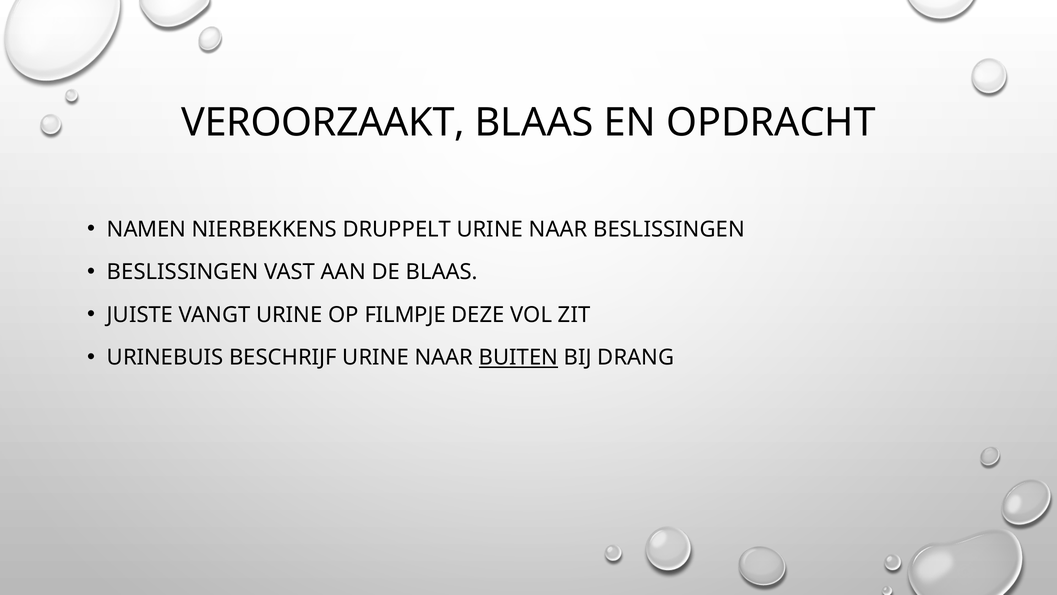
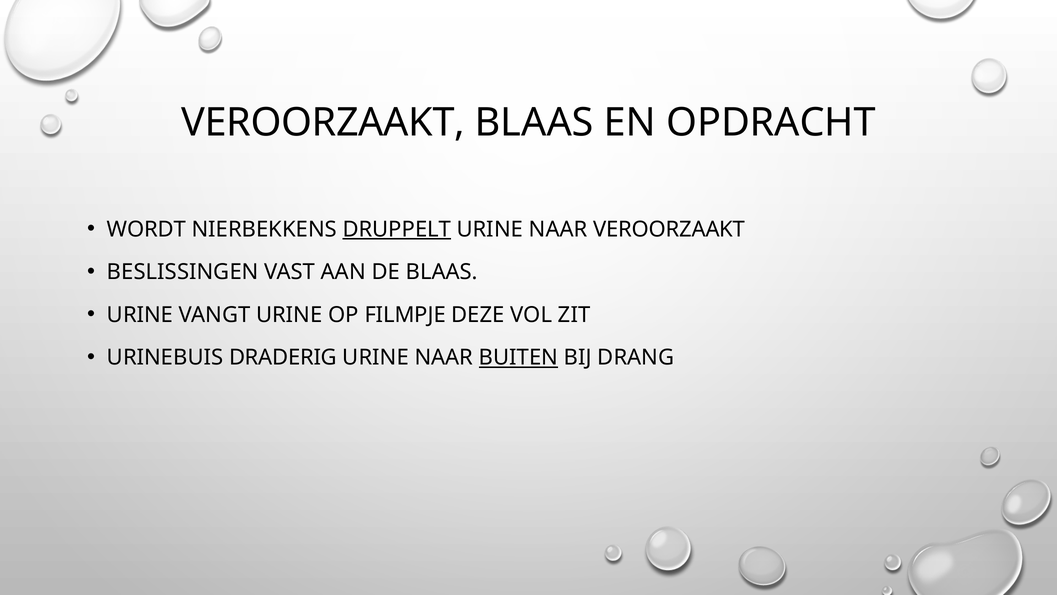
NAMEN: NAMEN -> WORDT (147, 229)
DRUPPELT underline: none -> present (397, 229)
NAAR BESLISSINGEN: BESLISSINGEN -> VEROORZAAKT (669, 229)
JUISTE: JUISTE -> URINE (140, 315)
BESCHRIJF: BESCHRIJF -> DRADERIG (283, 357)
